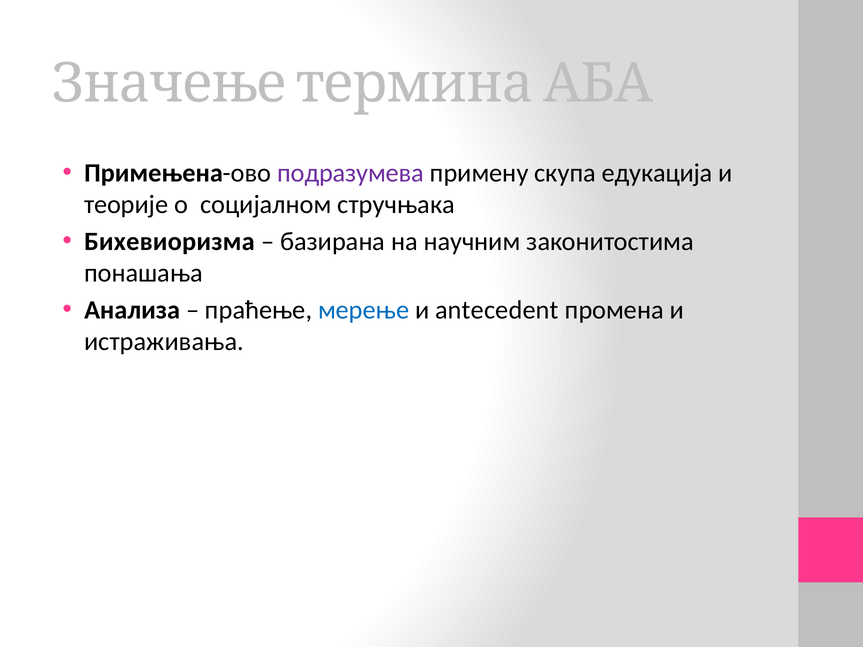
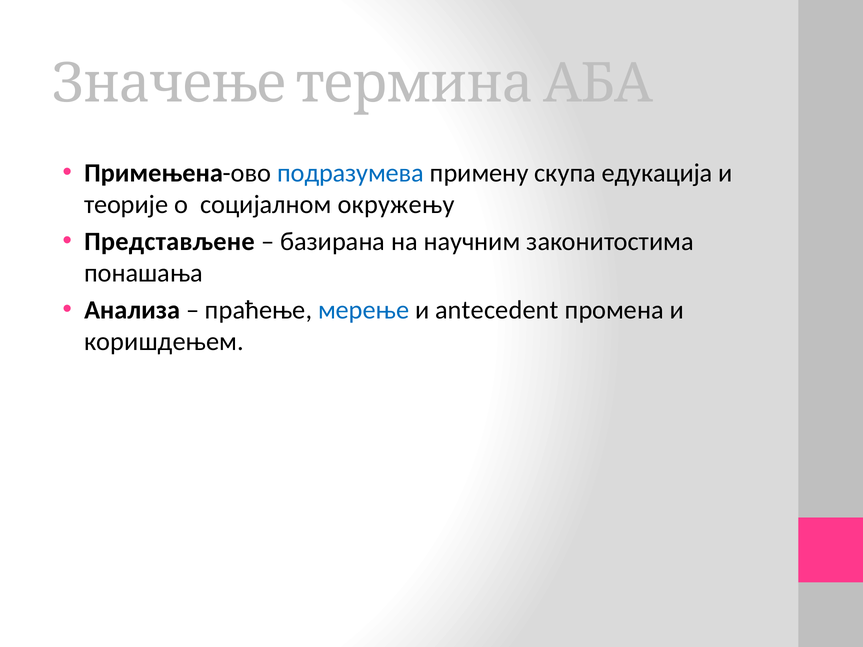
подразумева colour: purple -> blue (351, 173)
стручњака: стручњака -> окружењу (396, 205)
Бихевиоризма: Бихевиоризма -> Представљене (169, 242)
истраживања: истраживања -> коришдењем (164, 342)
